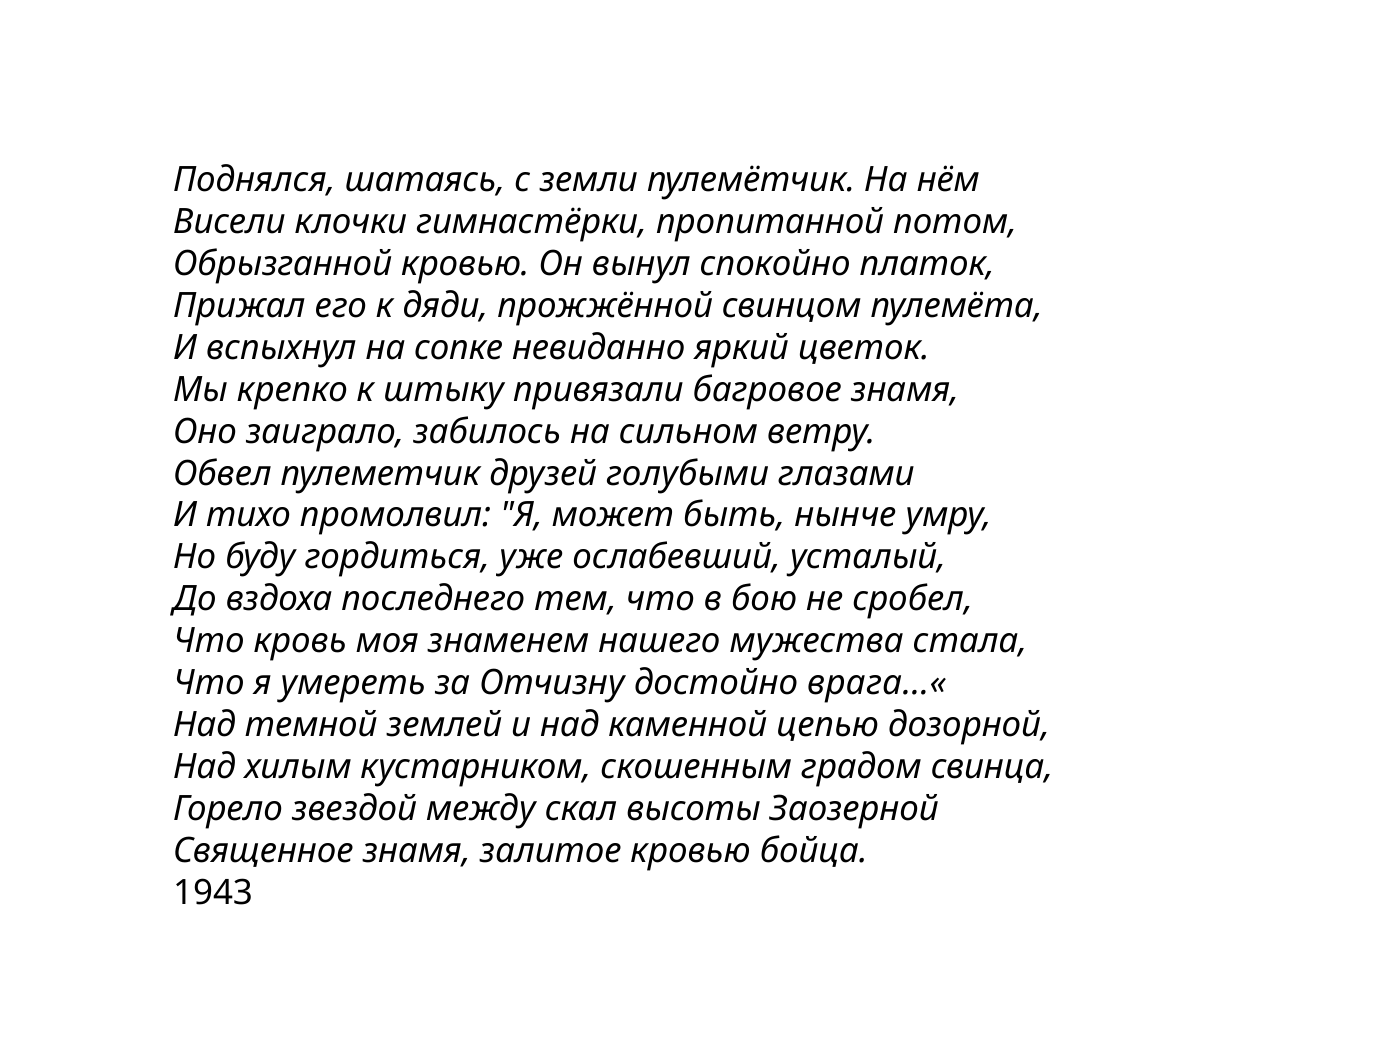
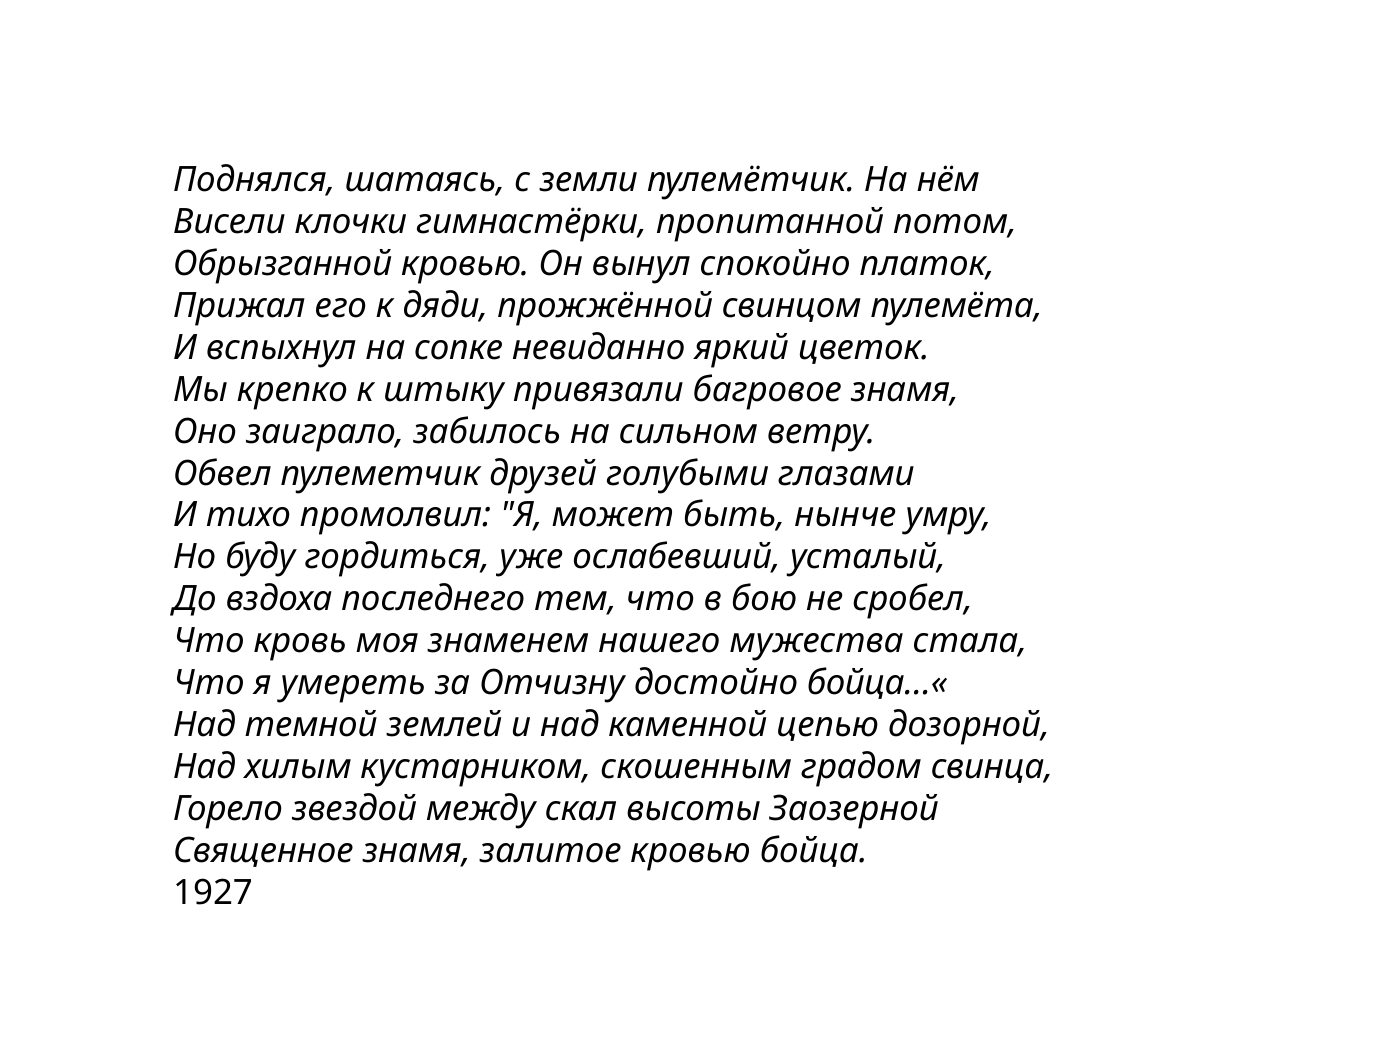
врага…«: врага…« -> бойца…« (877, 683)
1943: 1943 -> 1927 (213, 893)
